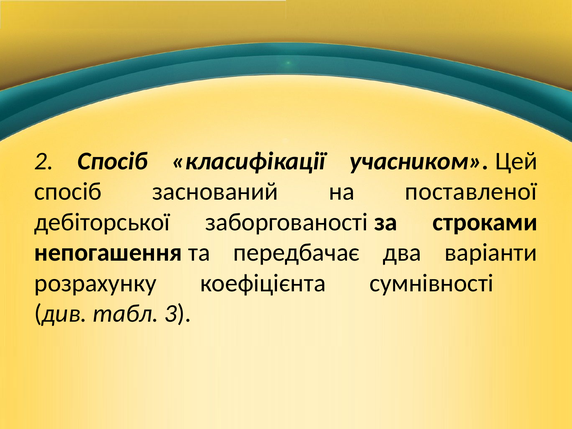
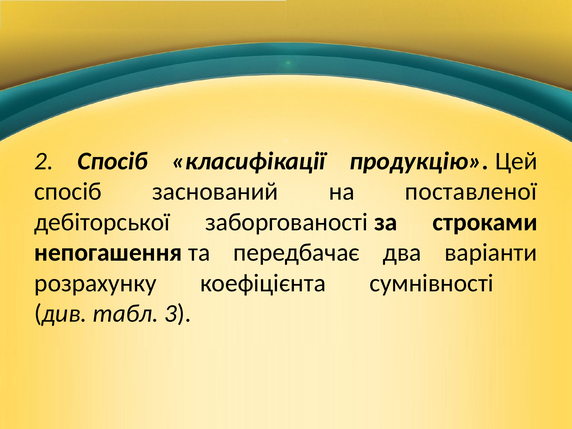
учасником: учасником -> продукцію (419, 161)
